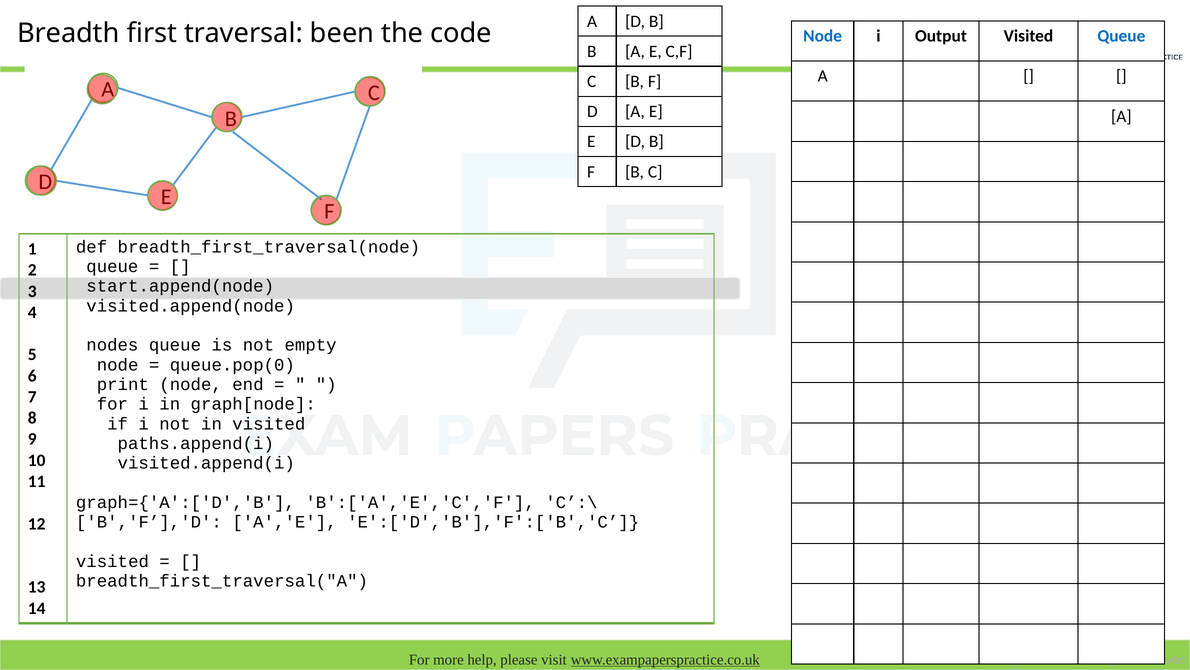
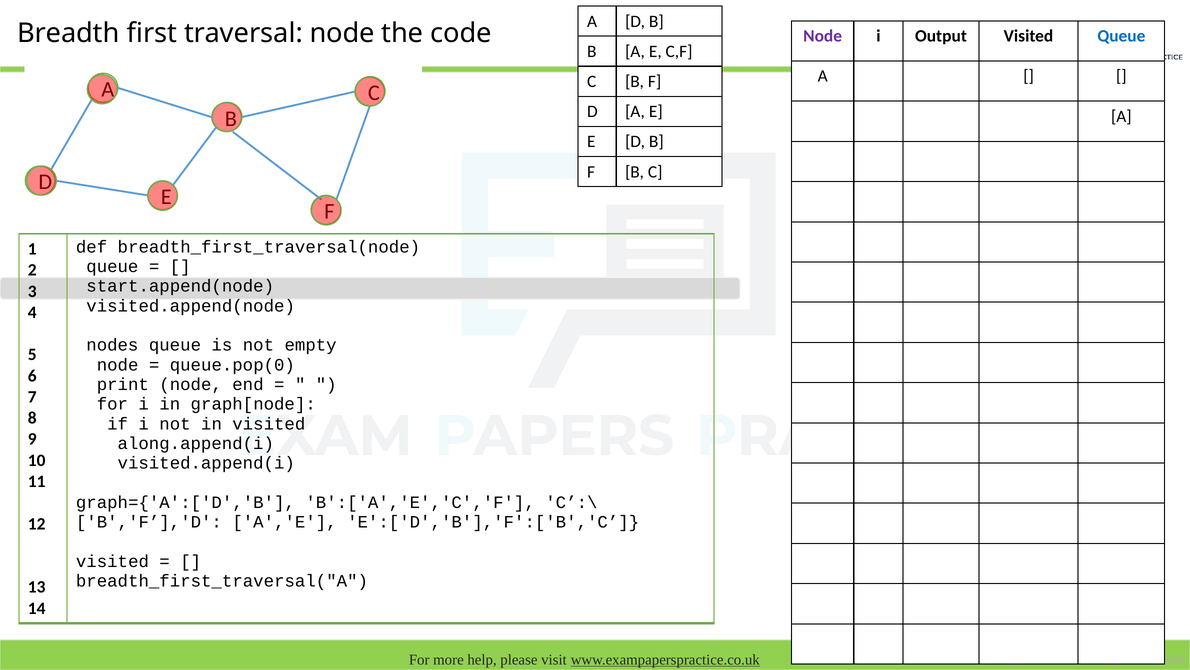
traversal been: been -> node (342, 33)
Node colour: blue -> purple (823, 36)
paths.append(i: paths.append(i -> along.append(i (196, 443)
